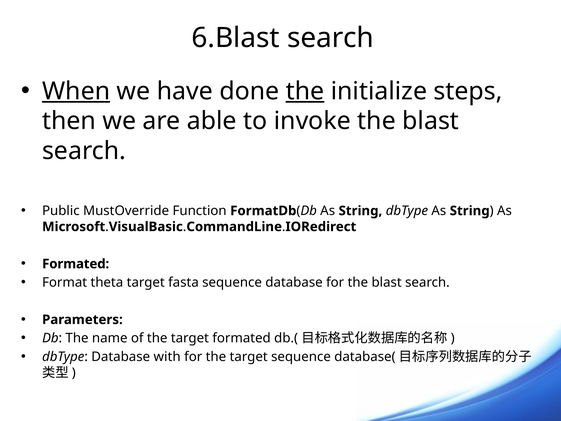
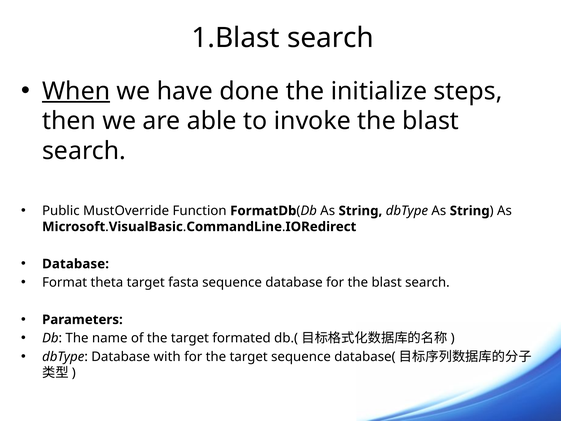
6.Blast: 6.Blast -> 1.Blast (236, 38)
the underline: present -> none (305, 91)
Formated: Formated -> Database (76, 264)
